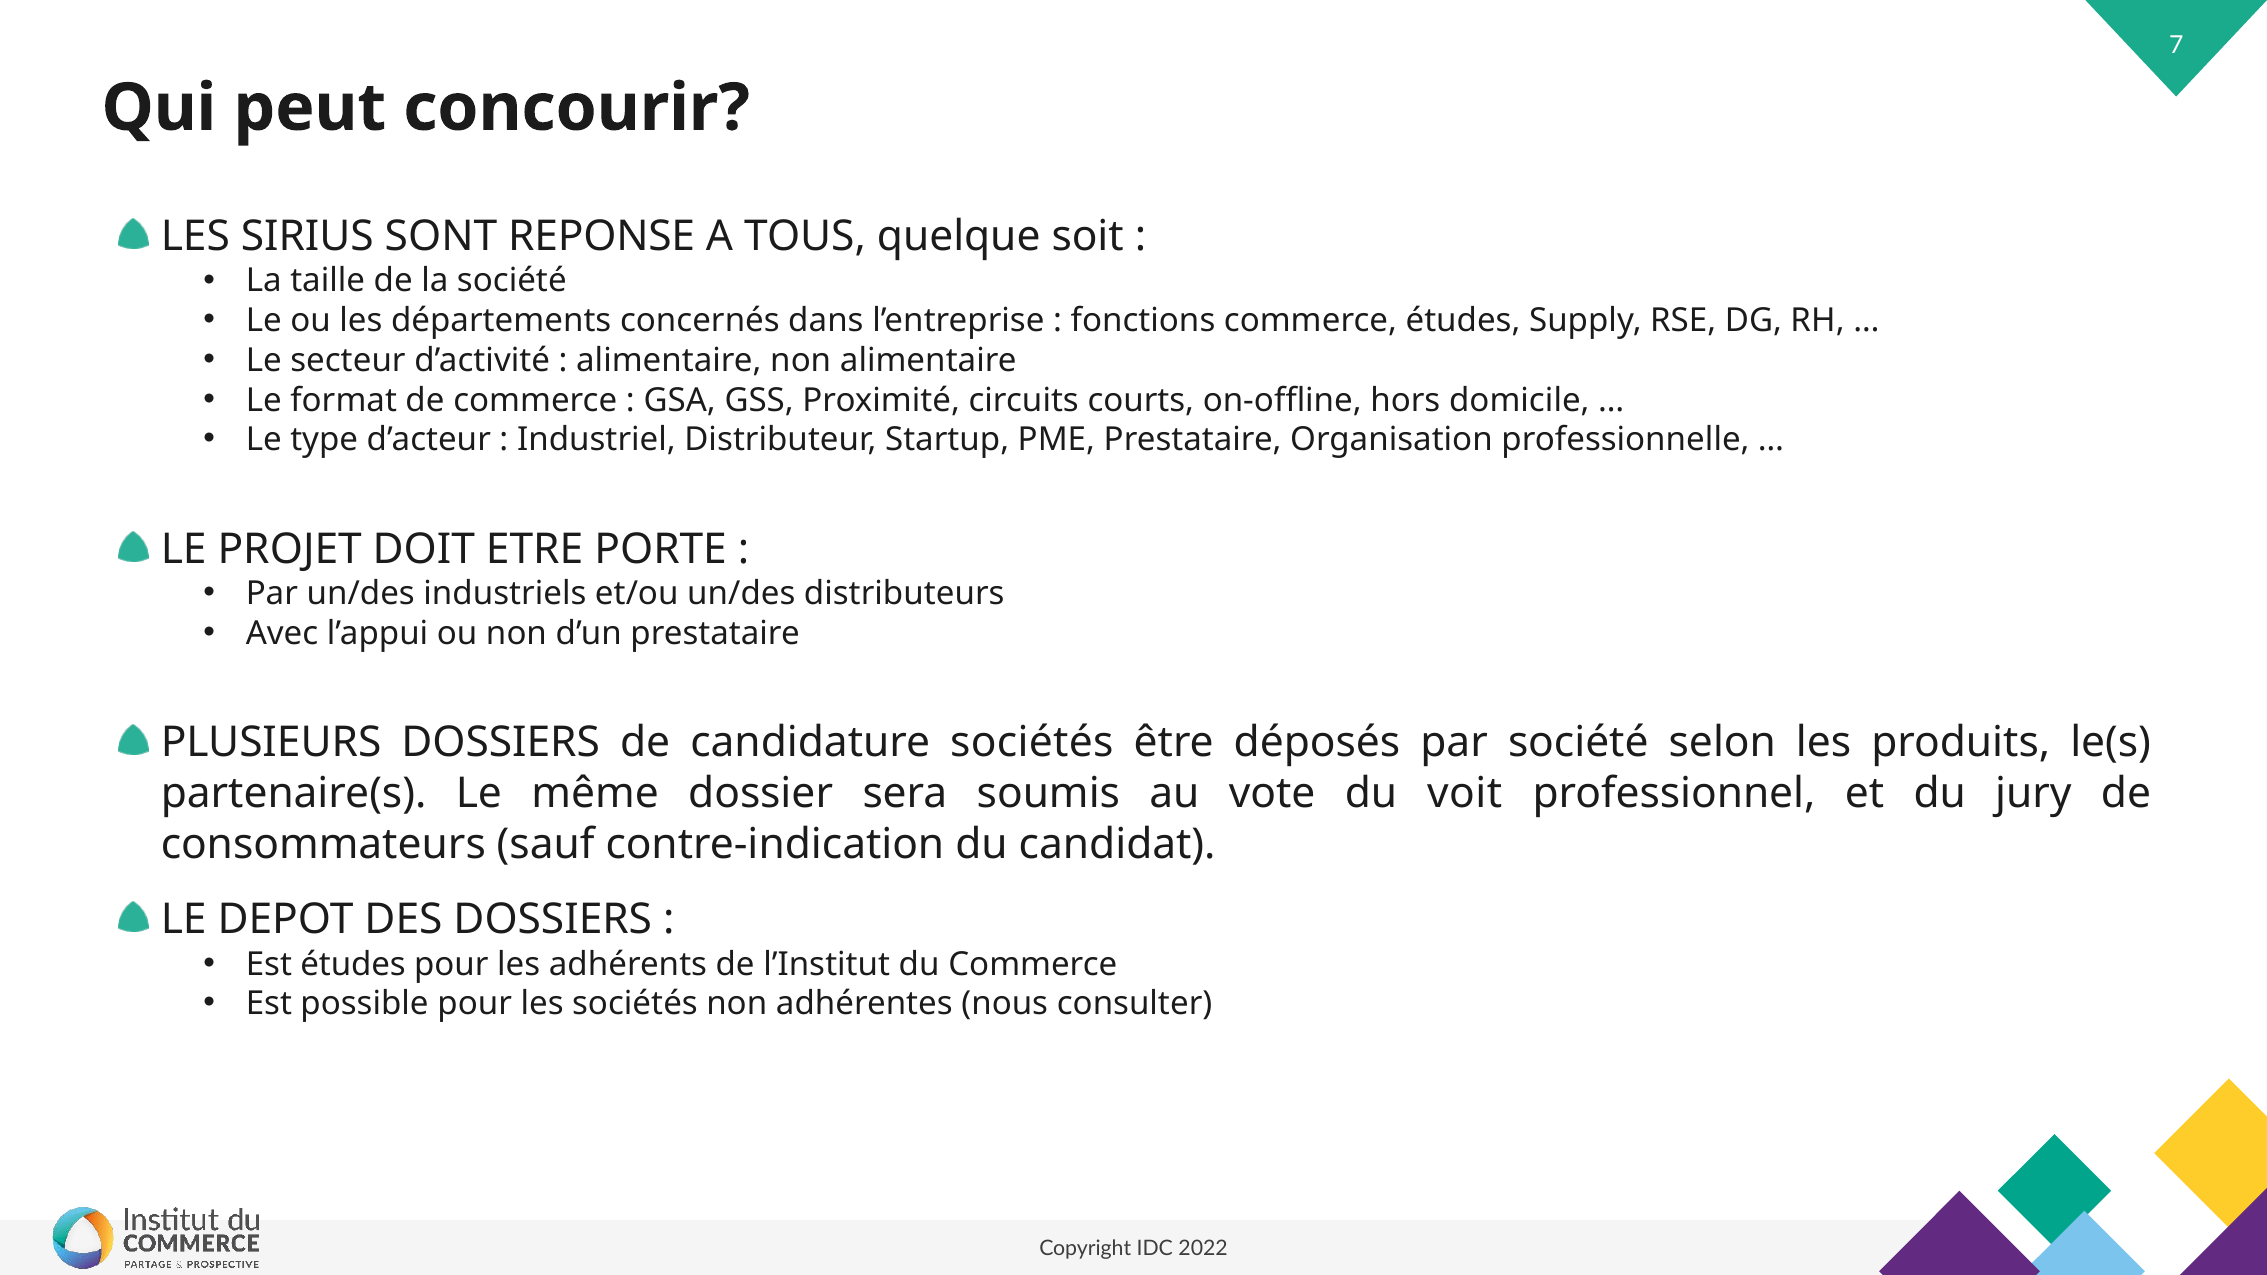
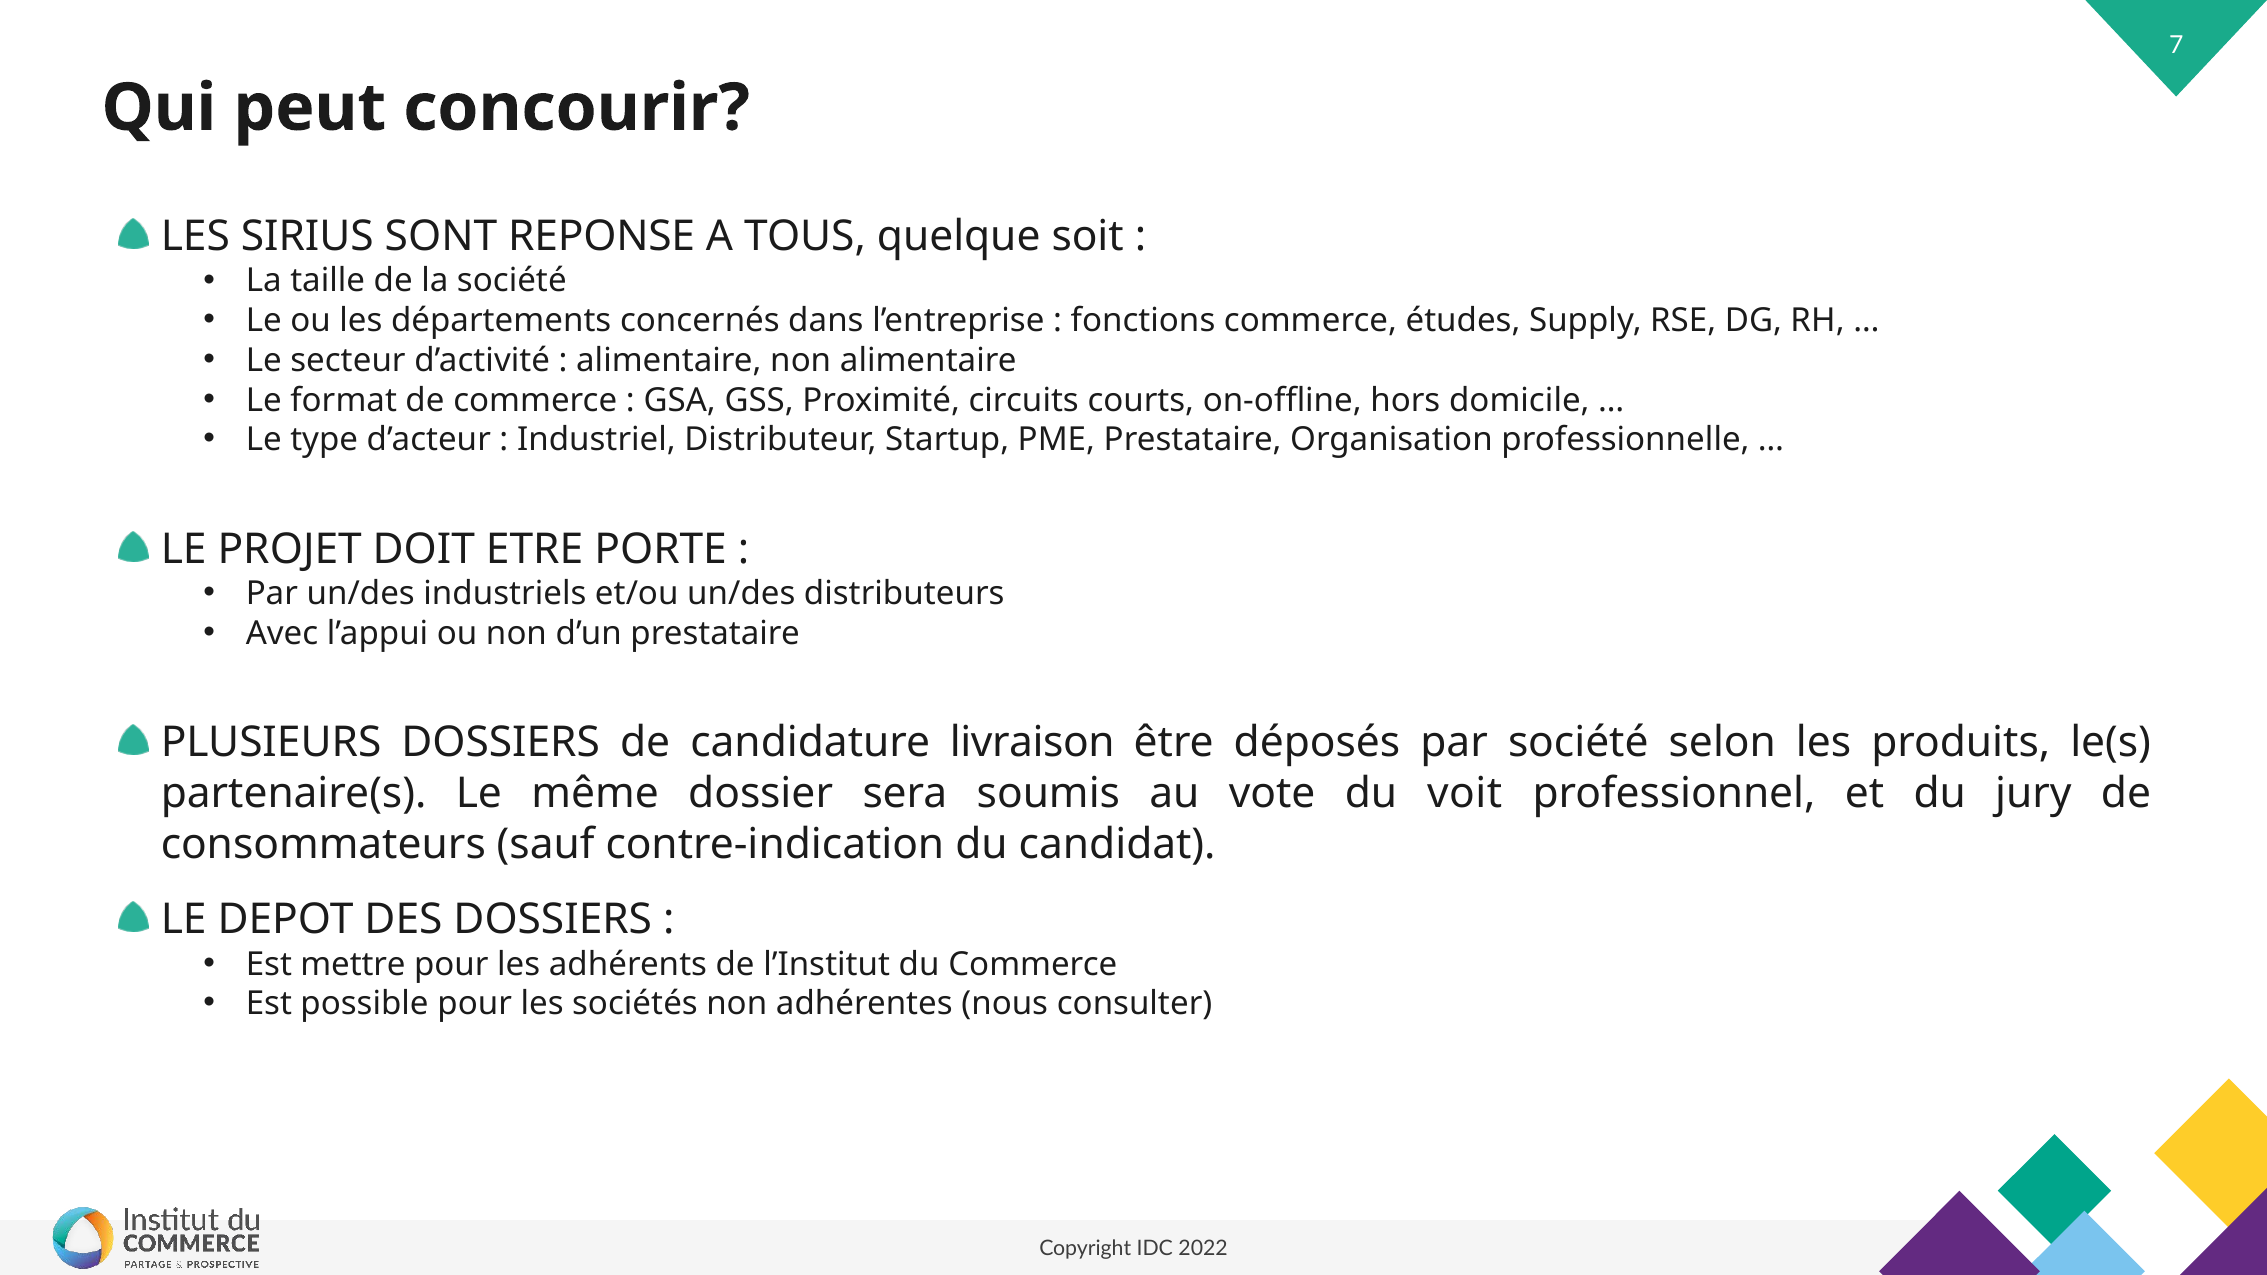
candidature sociétés: sociétés -> livraison (1032, 743)
Est études: études -> mettre (353, 964)
